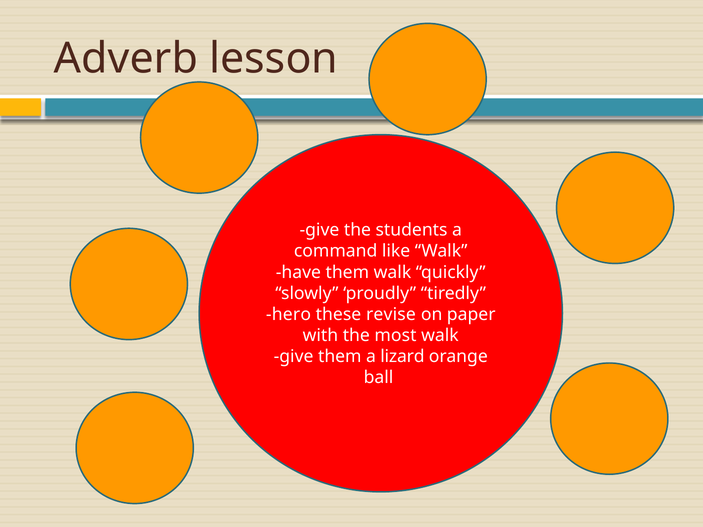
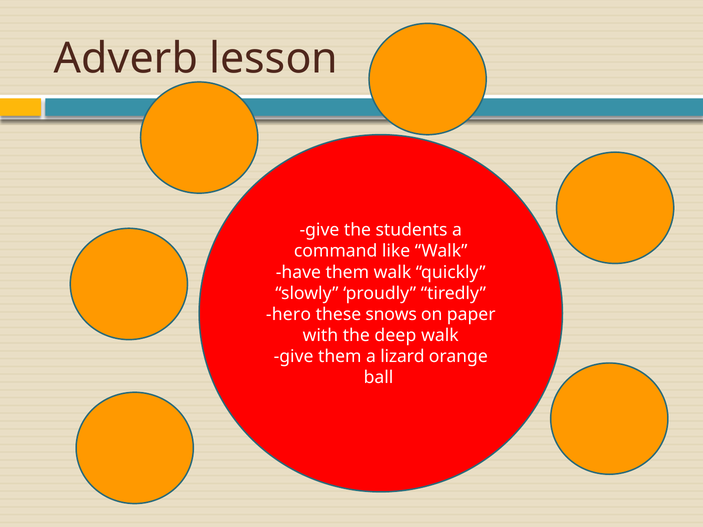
revise: revise -> snows (391, 315)
most: most -> deep (395, 336)
